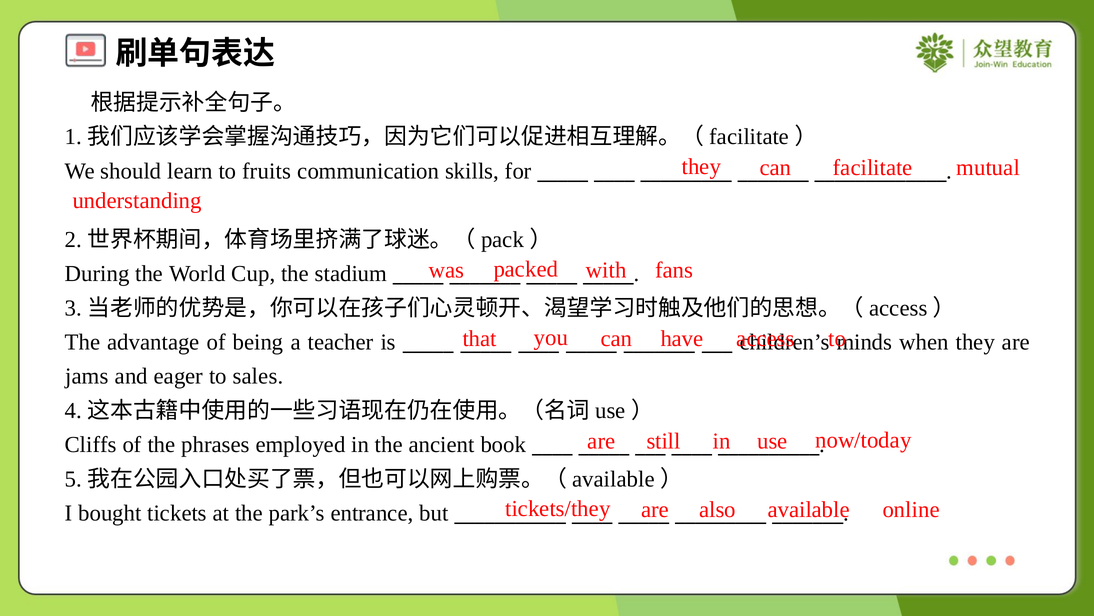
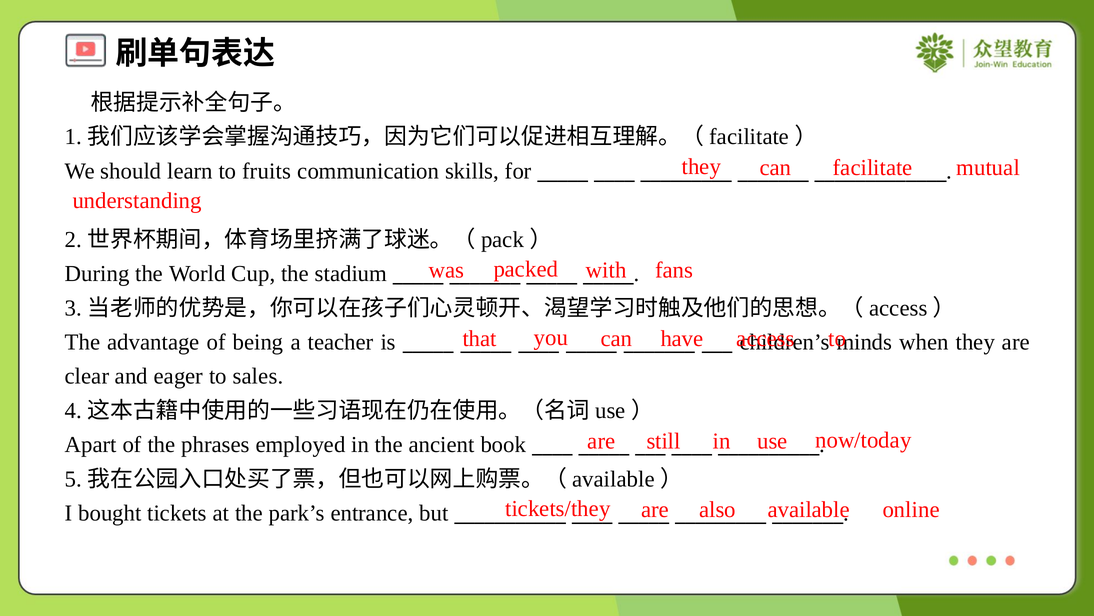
jams: jams -> clear (87, 376)
Cliffs: Cliffs -> Apart (91, 444)
